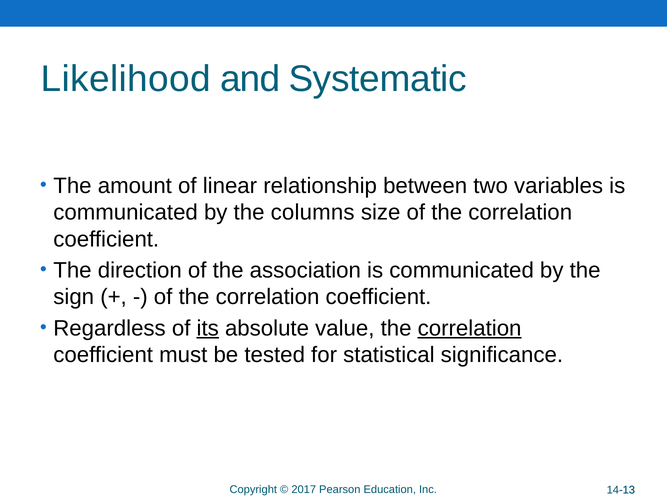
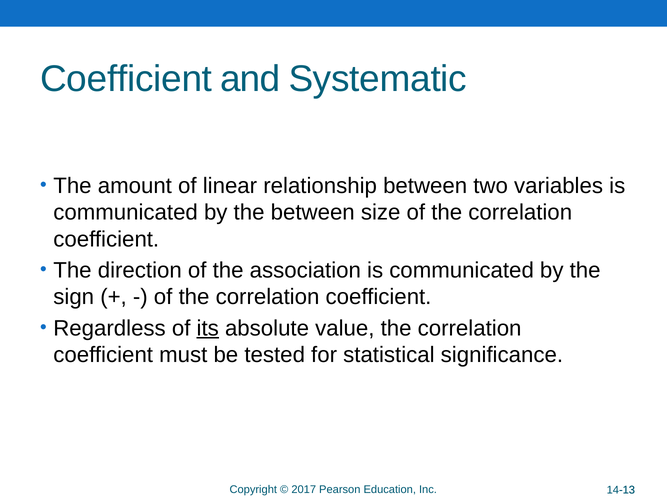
Likelihood: Likelihood -> Coefficient (126, 79)
the columns: columns -> between (313, 212)
correlation underline: present -> none (470, 328)
